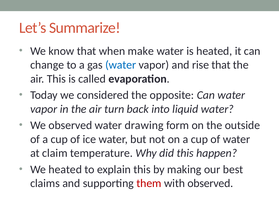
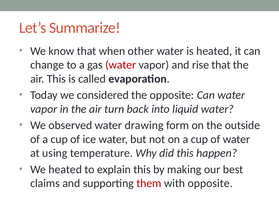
make: make -> other (141, 51)
water colour: blue -> red (121, 65)
claim: claim -> using (55, 153)
with observed: observed -> opposite (210, 184)
